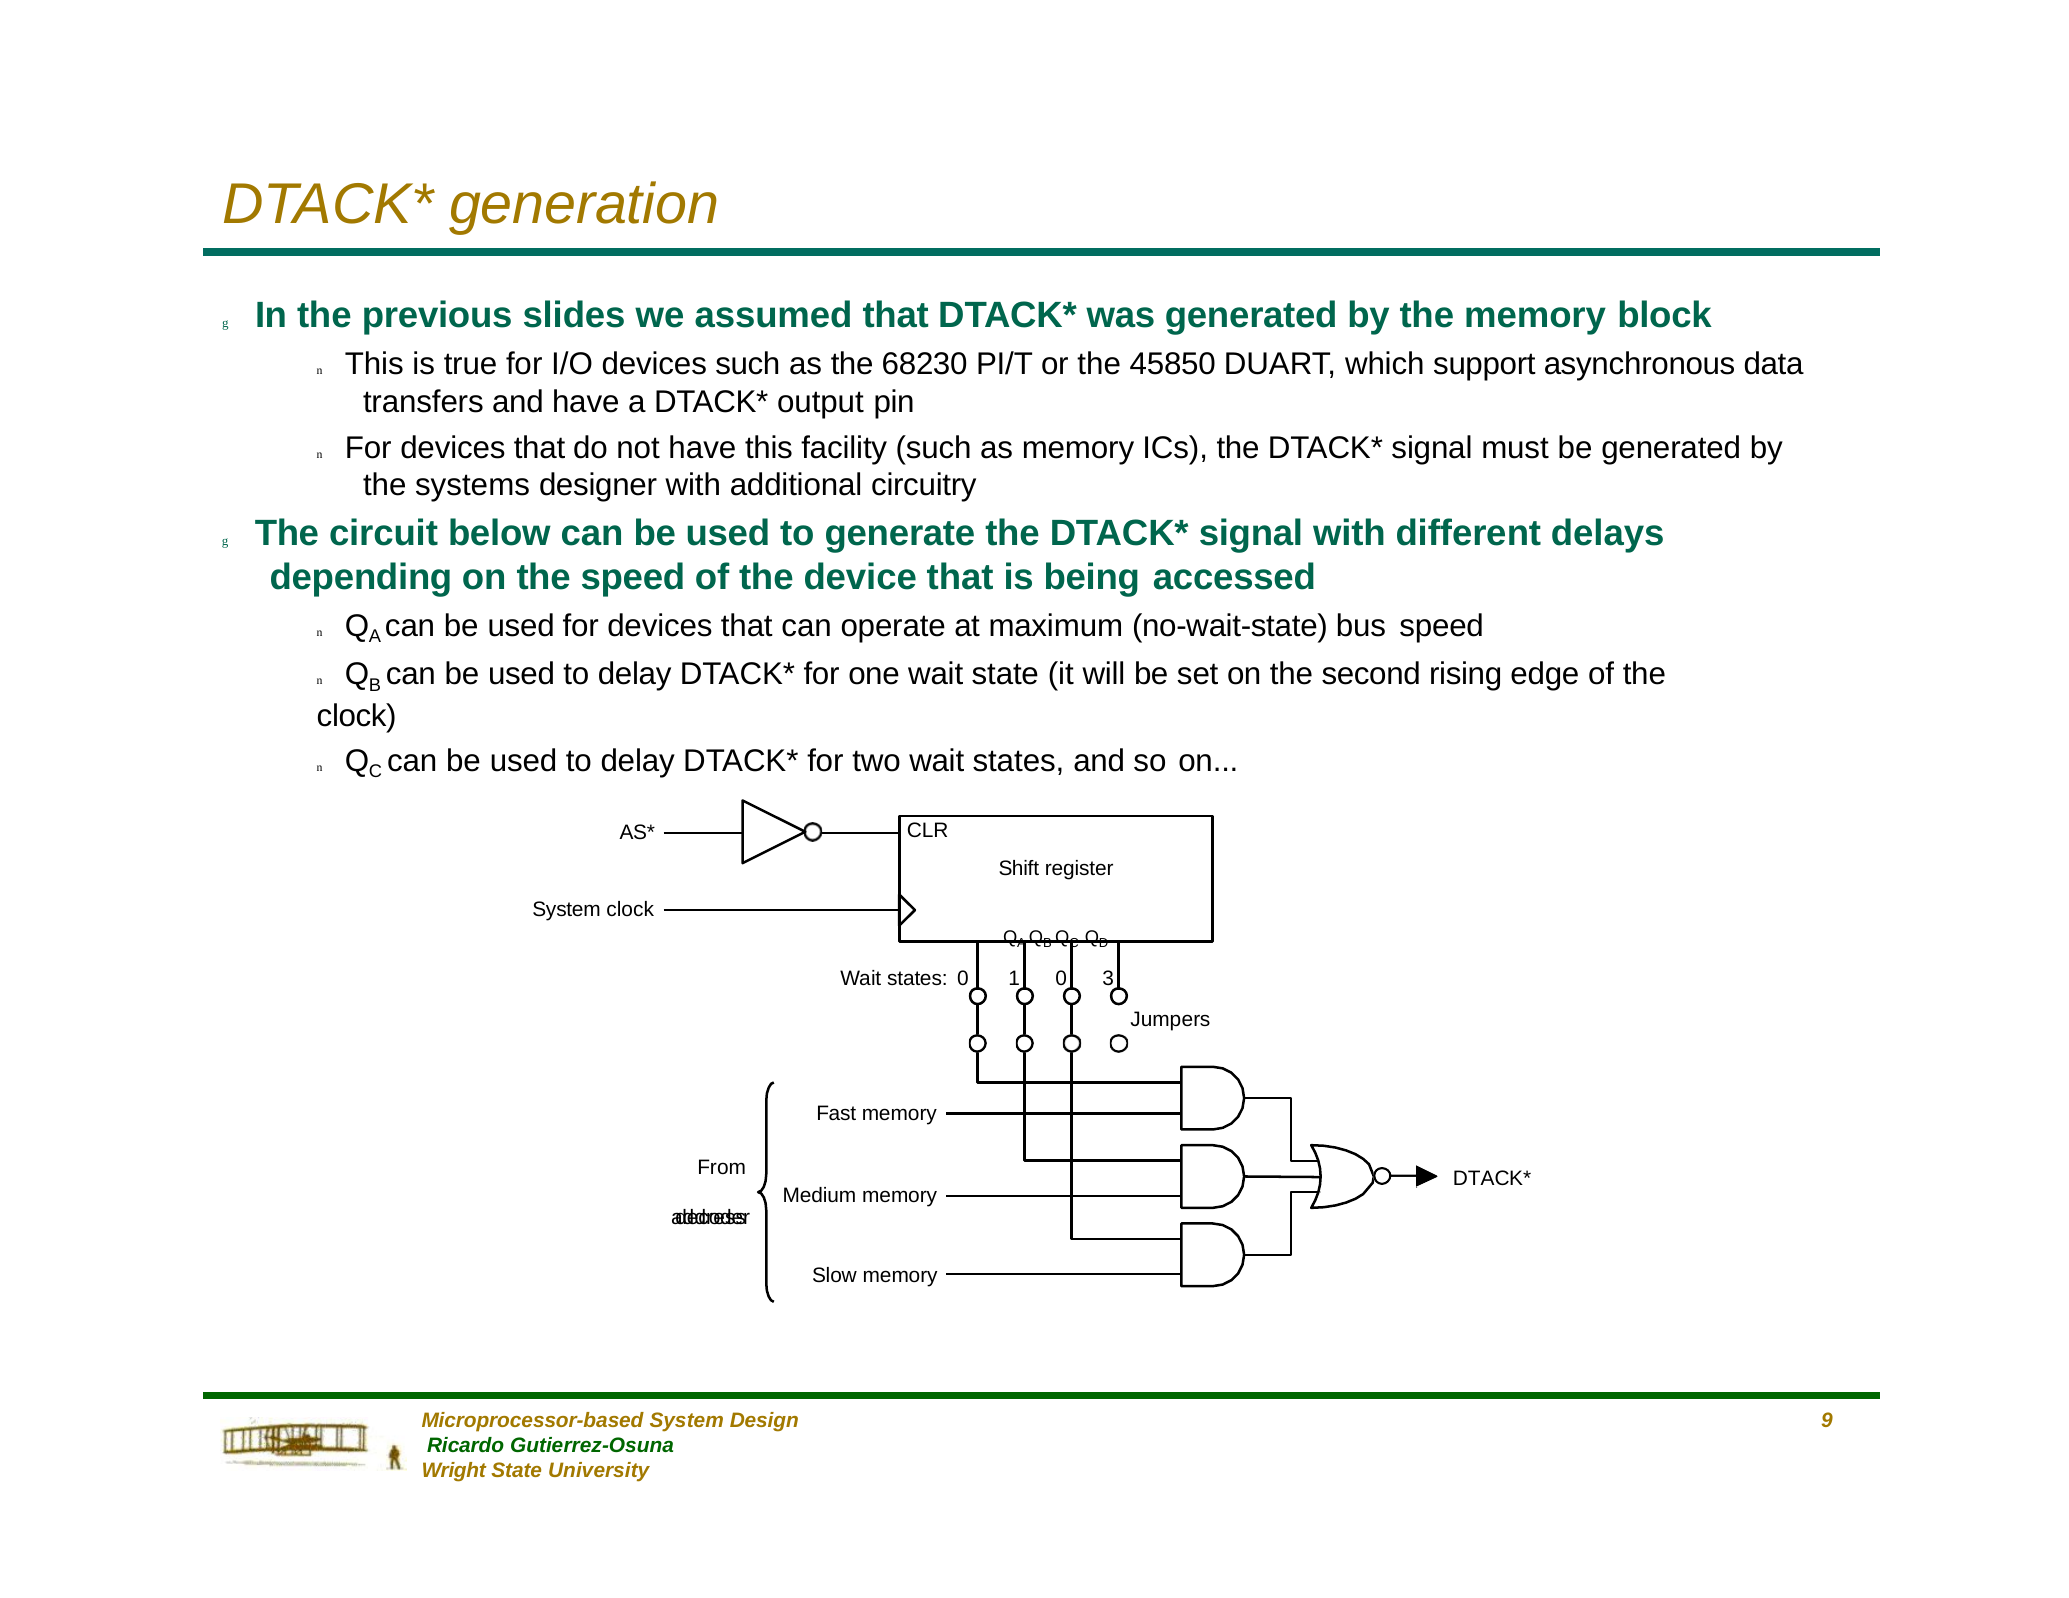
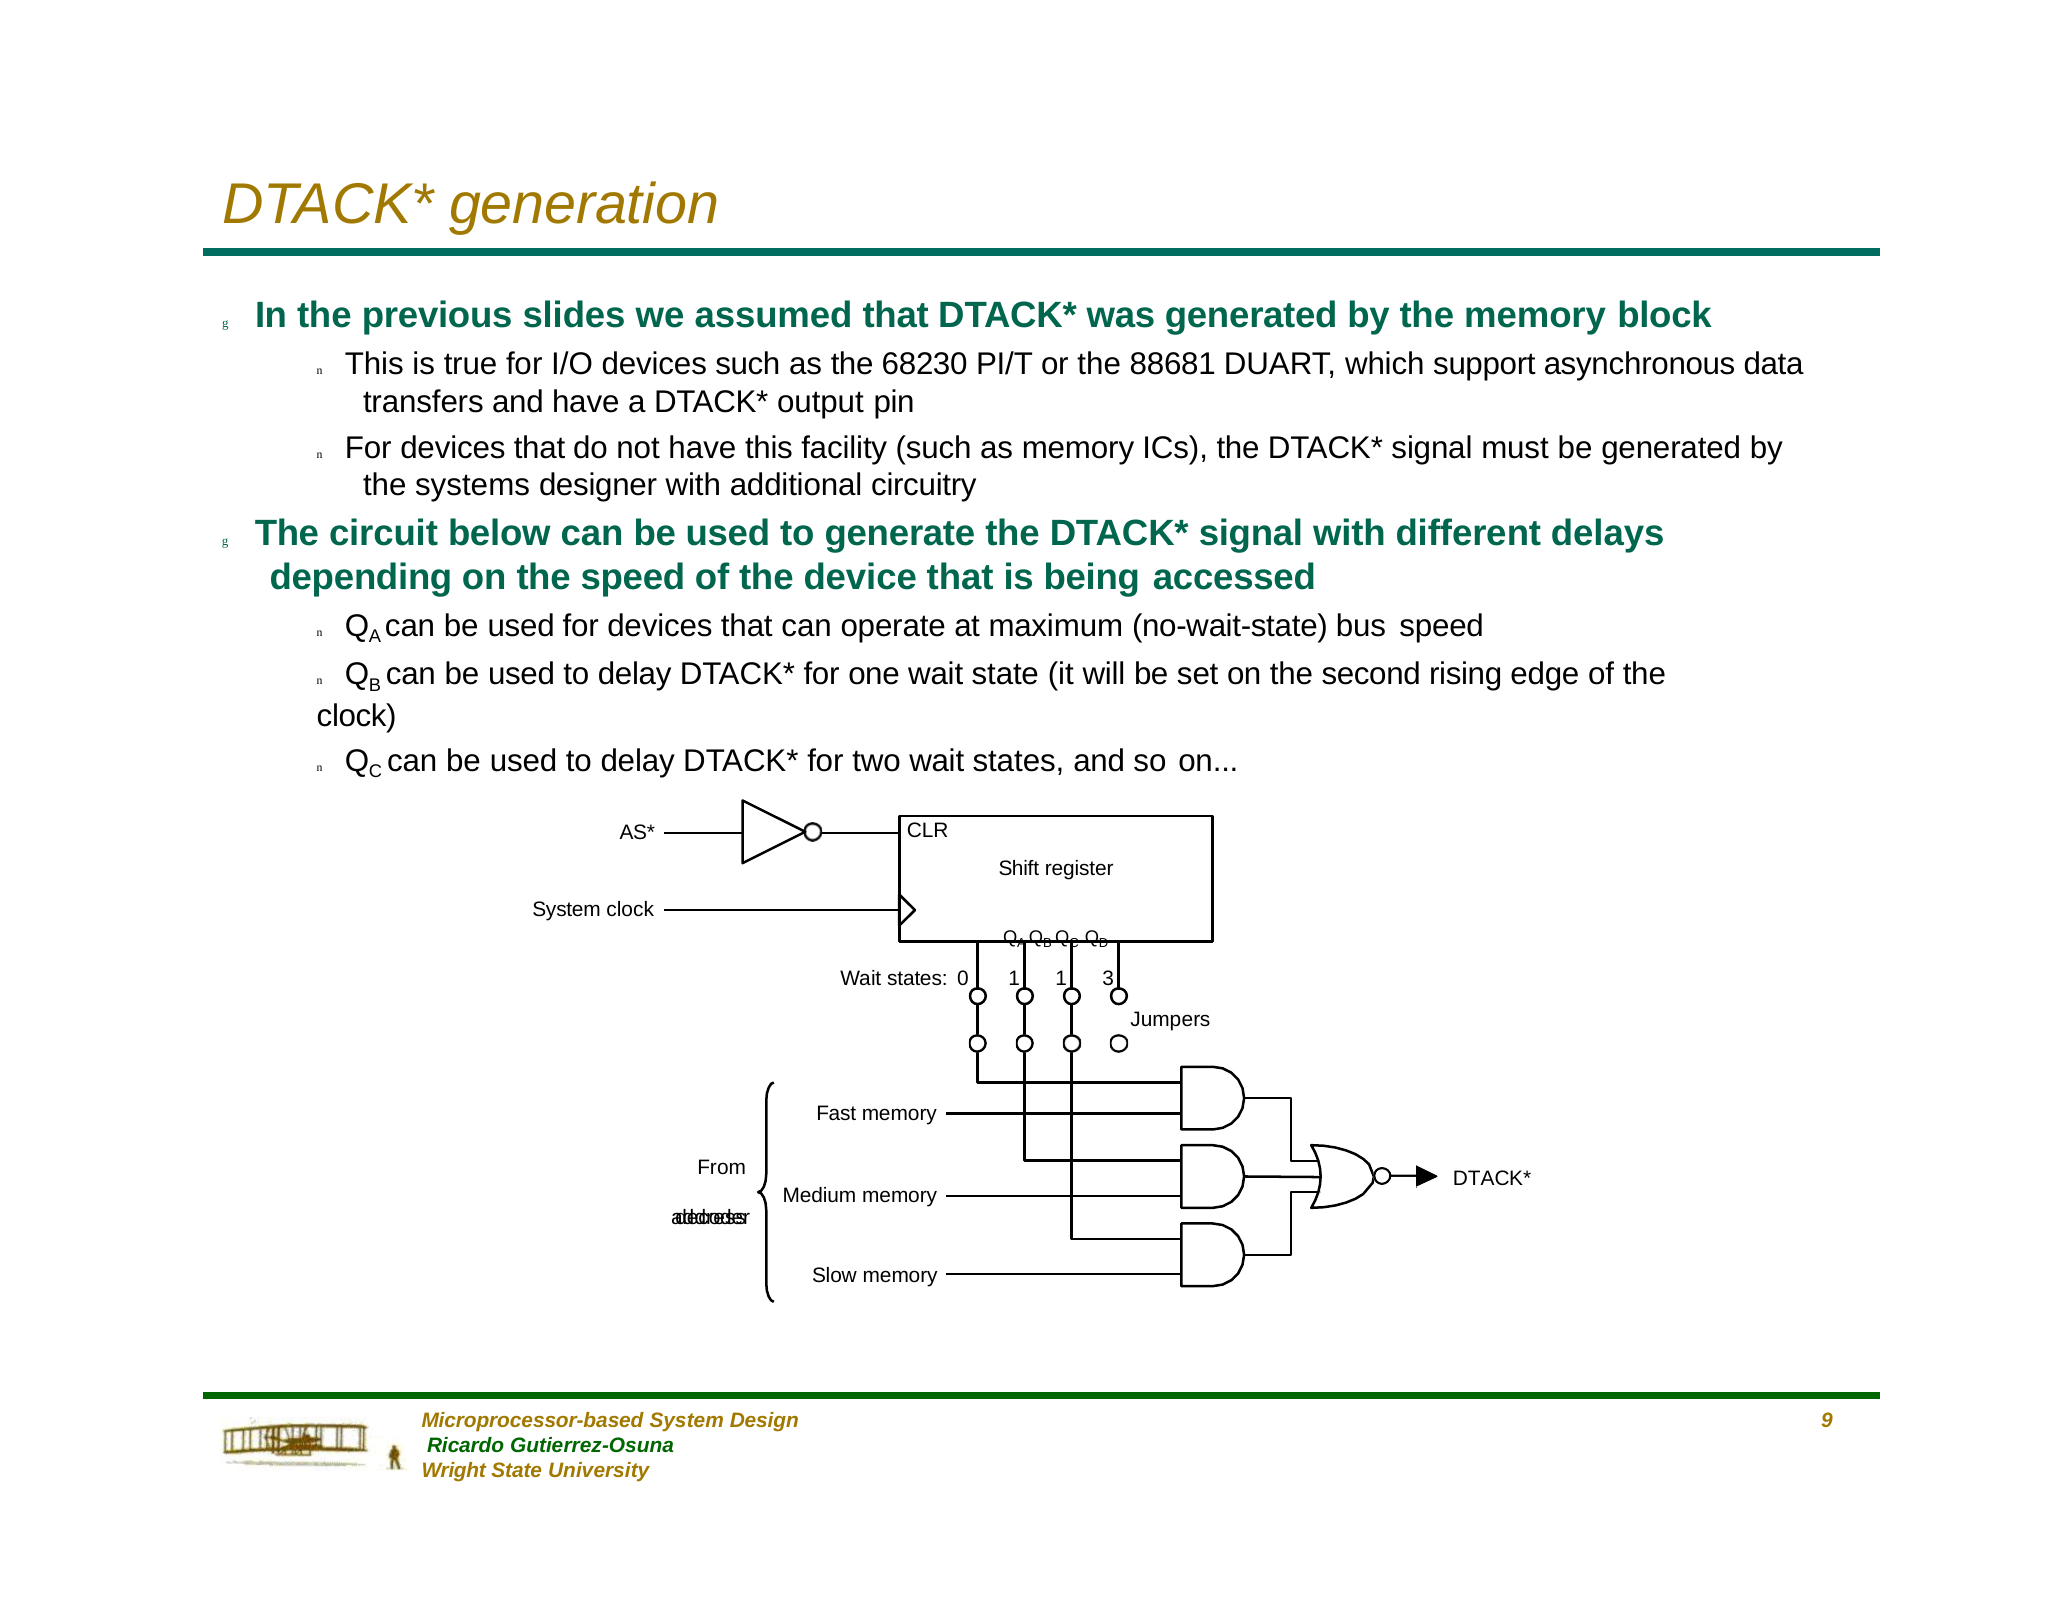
45850: 45850 -> 88681 (1173, 365)
1 0: 0 -> 1 (1061, 980)
